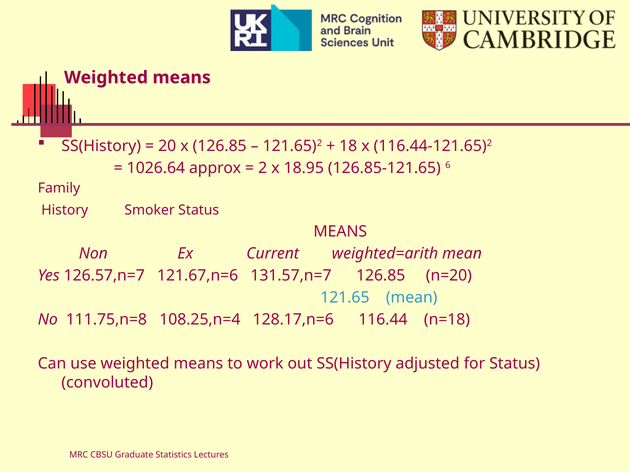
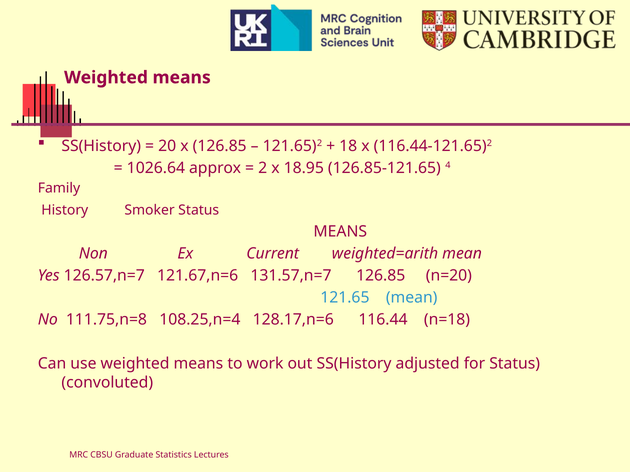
6: 6 -> 4 (448, 166)
